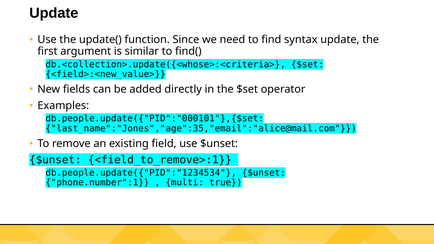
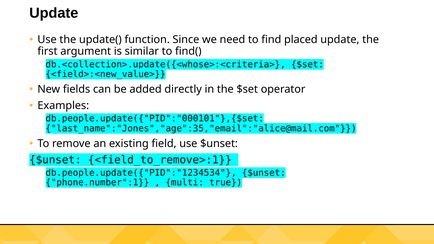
syntax: syntax -> placed (301, 40)
